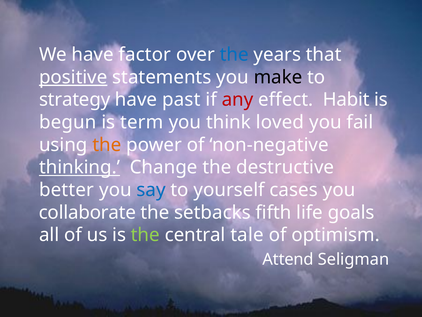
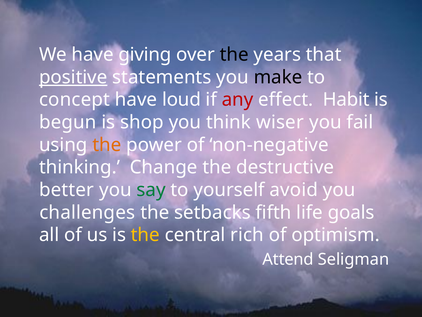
factor: factor -> giving (145, 55)
the colour: blue -> black (234, 55)
strategy: strategy -> concept (74, 100)
past: past -> loud (181, 100)
term: term -> shop (142, 122)
loved: loved -> wiser (280, 122)
thinking underline: present -> none (80, 167)
say colour: blue -> green (151, 190)
cases: cases -> avoid (294, 190)
collaborate: collaborate -> challenges (87, 212)
the colour: light green -> yellow (145, 235)
tale: tale -> rich (247, 235)
